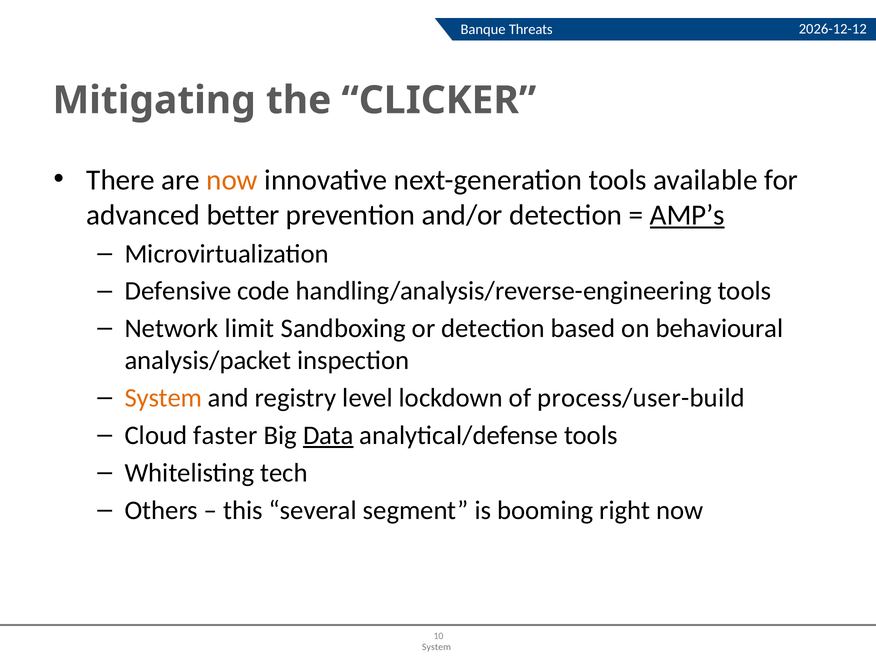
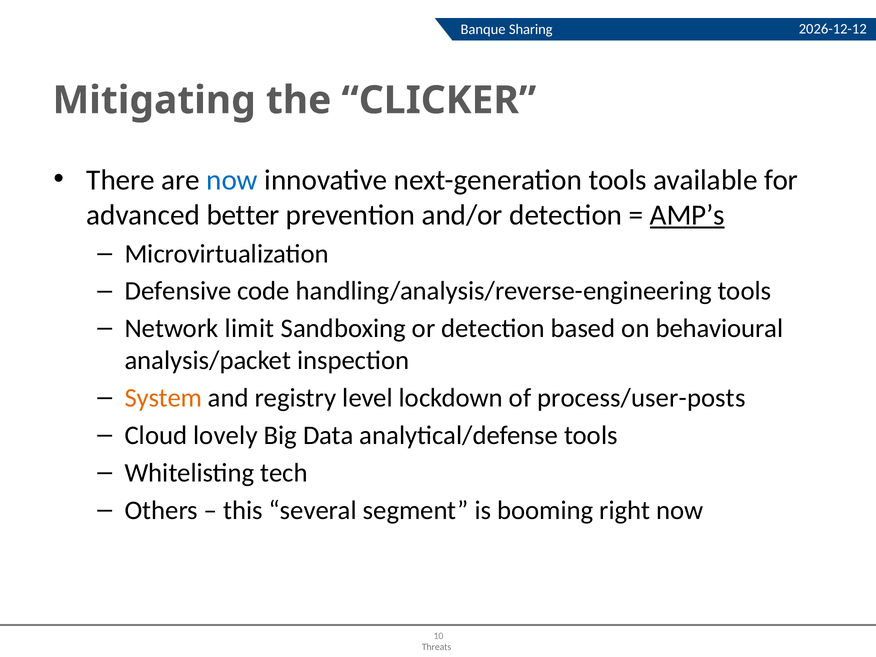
Threats: Threats -> Sharing (531, 30)
now colour: orange -> blue (232, 180)
process/user-build: process/user-build -> process/user-posts (641, 398)
faster: faster -> lovely (225, 435)
Data underline: present -> none (328, 435)
System: System -> Threats (437, 647)
